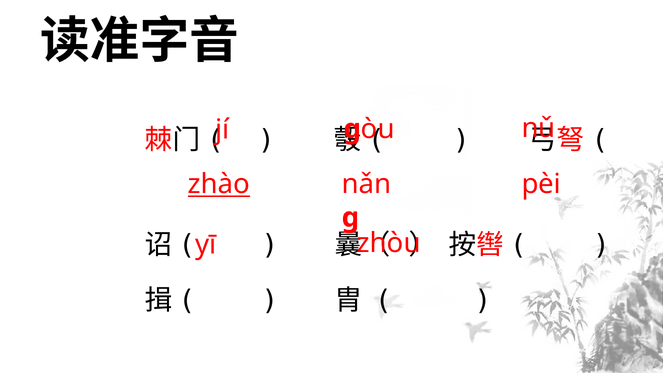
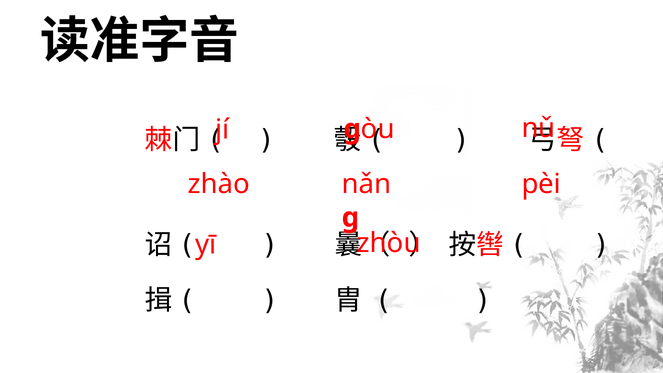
zhào underline: present -> none (219, 184)
